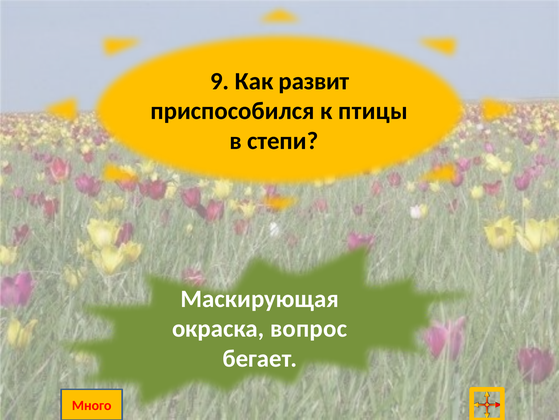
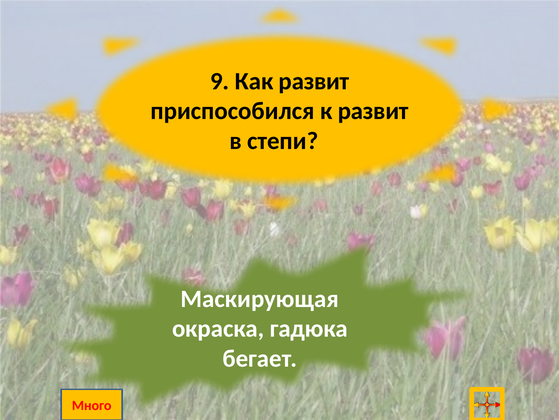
к птицы: птицы -> развит (373, 111)
вопрос: вопрос -> гадюка (309, 328)
